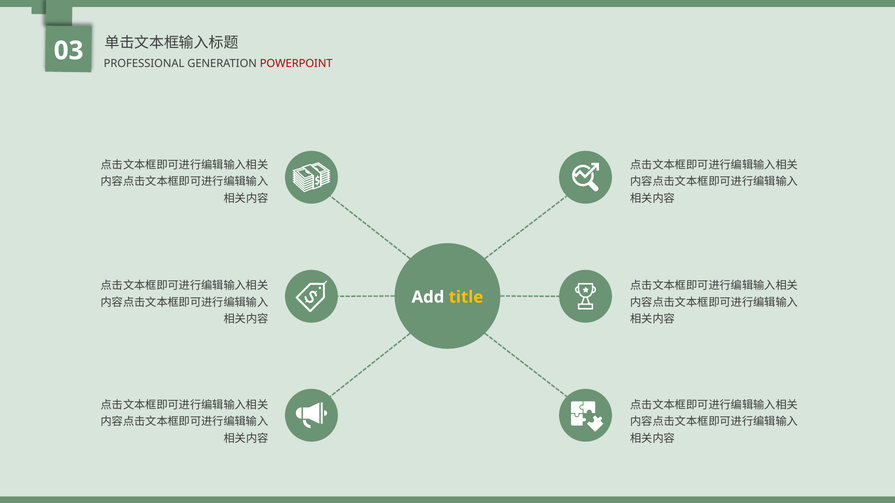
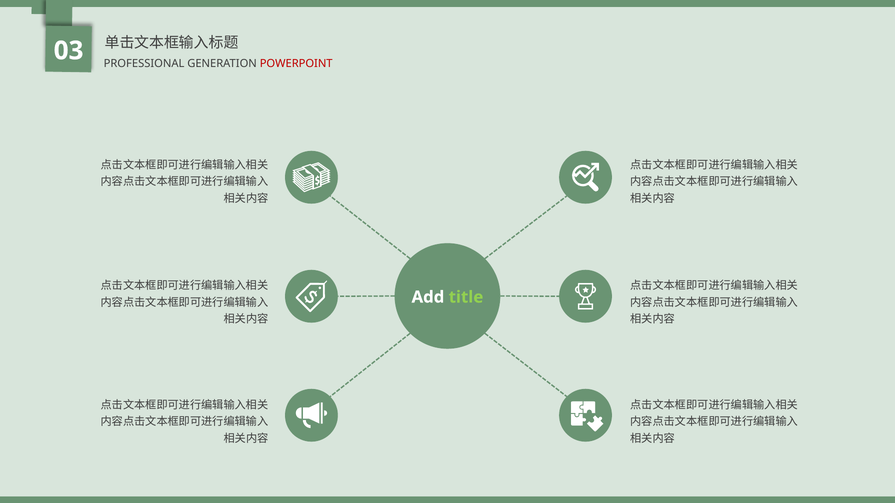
title colour: yellow -> light green (466, 297)
